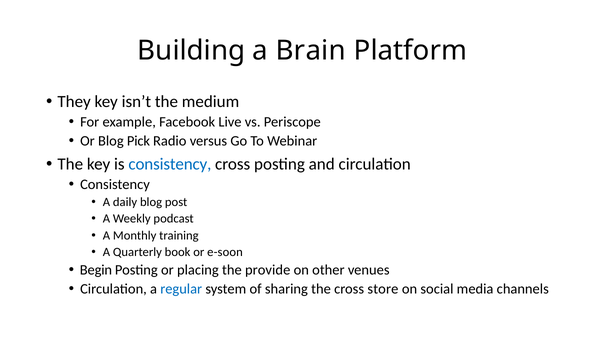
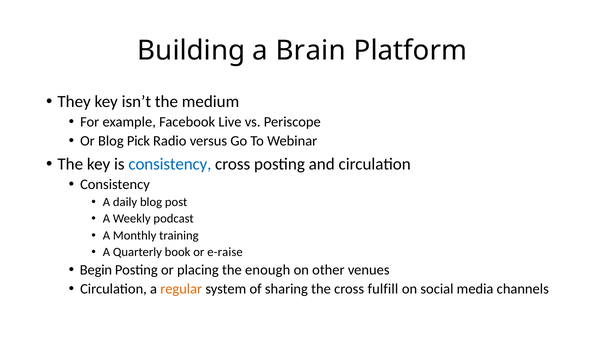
e-soon: e-soon -> e-raise (225, 252)
provide: provide -> enough (268, 270)
regular colour: blue -> orange (181, 289)
store: store -> fulfill (383, 289)
